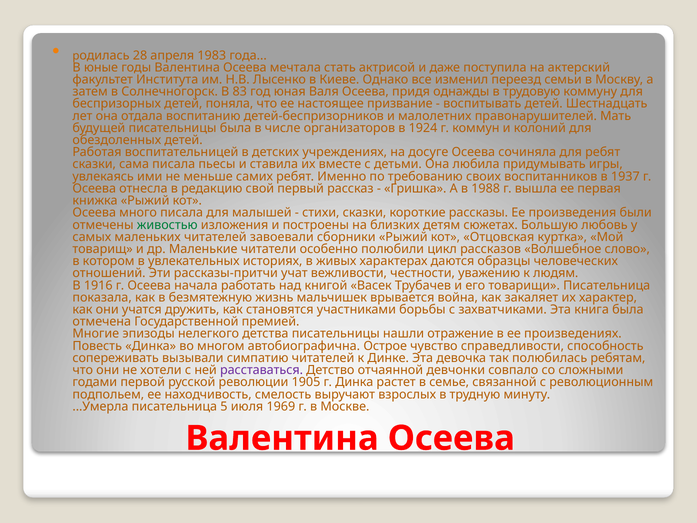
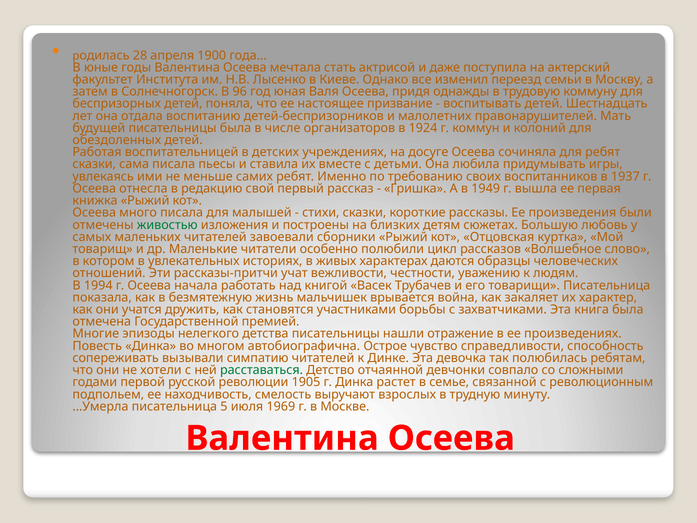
1983: 1983 -> 1900 (212, 55)
83: 83 -> 96 (240, 92)
1988: 1988 -> 1949 (486, 188)
1916: 1916 -> 1994 (98, 285)
расставаться colour: purple -> green (262, 370)
